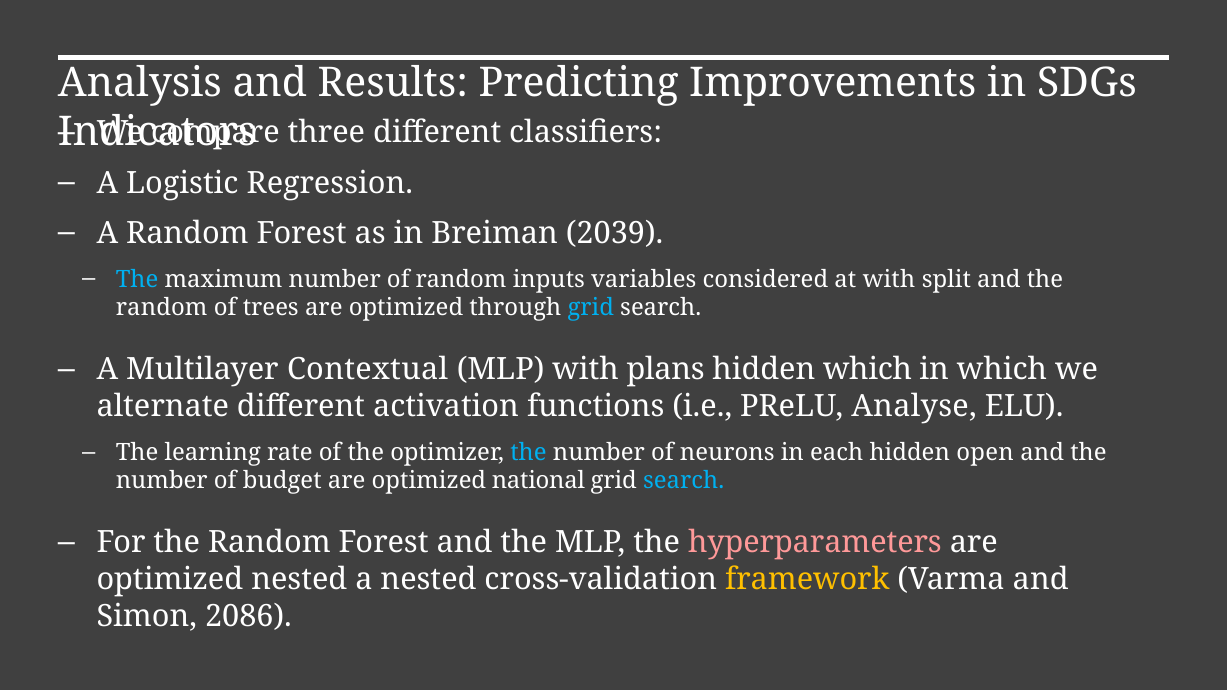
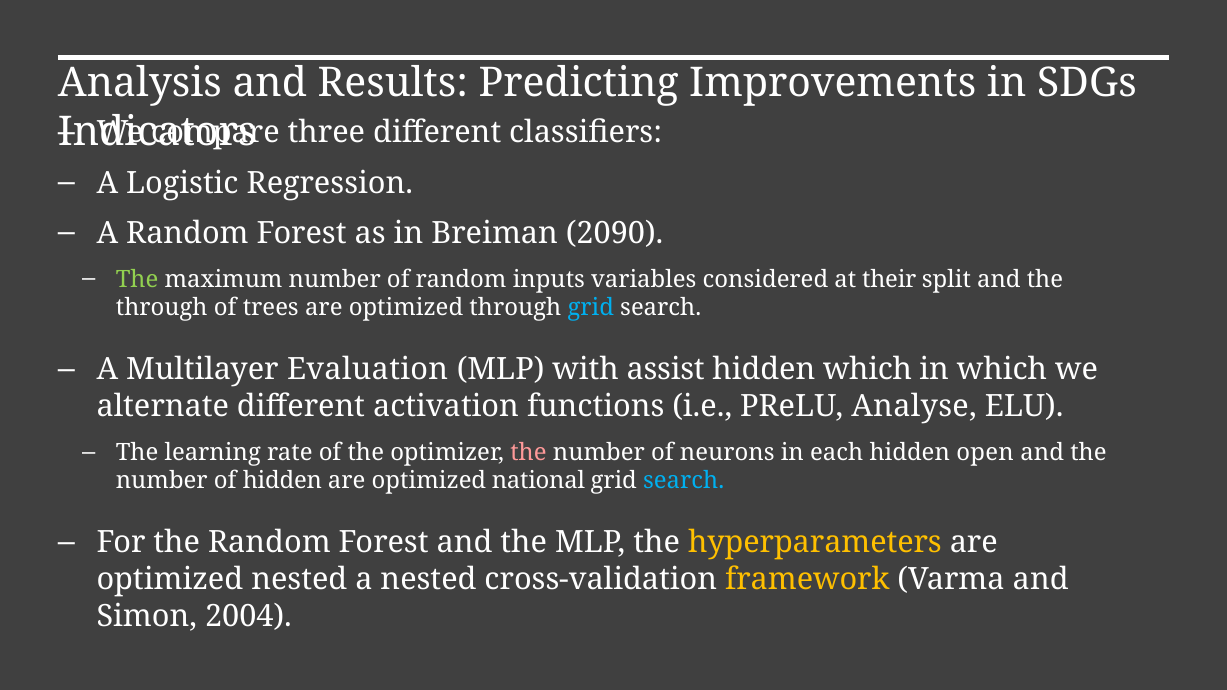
2039: 2039 -> 2090 (615, 233)
The colour: light blue -> light green (137, 279)
at with: with -> their (889, 279)
random: random -> through (162, 308)
Contextual: Contextual -> Evaluation (368, 370)
plans: plans -> assist (666, 370)
the colour: light blue -> pink (528, 453)
of budget: budget -> hidden (282, 481)
hyperparameters colour: pink -> yellow (815, 543)
2086: 2086 -> 2004 (248, 617)
